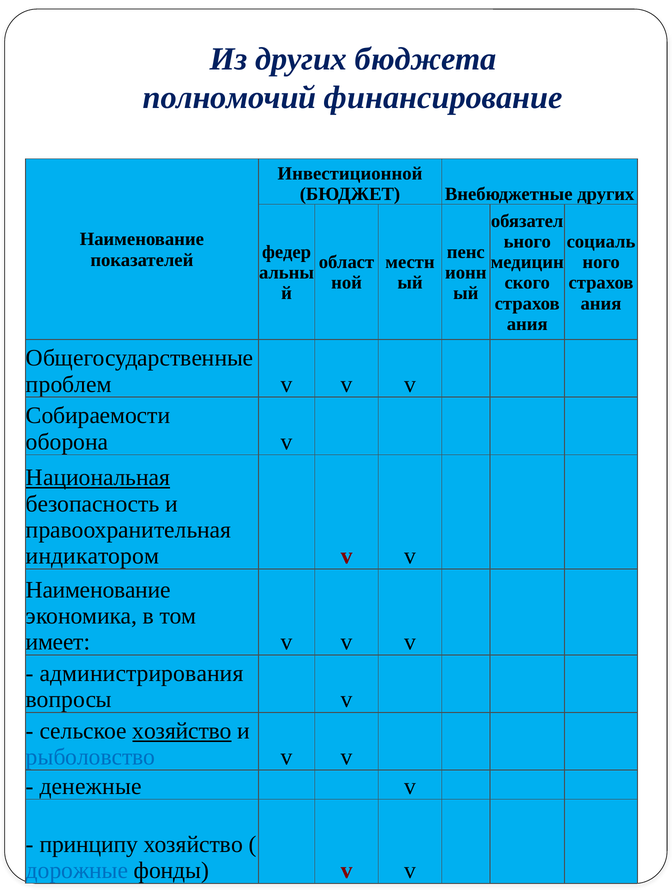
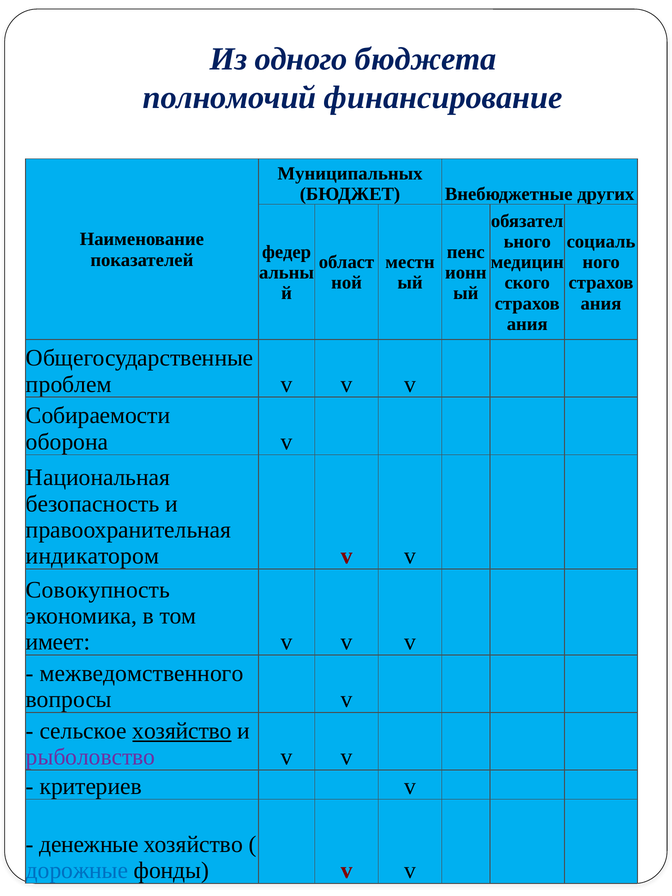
Из других: других -> одного (301, 59)
Инвестиционной: Инвестиционной -> Муниципальных (350, 174)
Национальная underline: present -> none (98, 478)
Наименование: Наименование -> Совокупность (98, 590)
администрирования: администрирования -> межведомственного (142, 673)
рыболовство colour: blue -> purple (91, 757)
денежные: денежные -> критериев (91, 786)
принципу: принципу -> денежные (89, 844)
